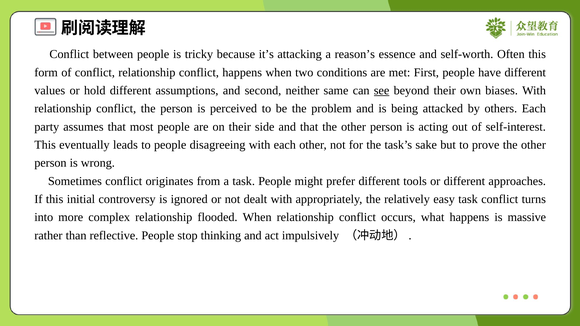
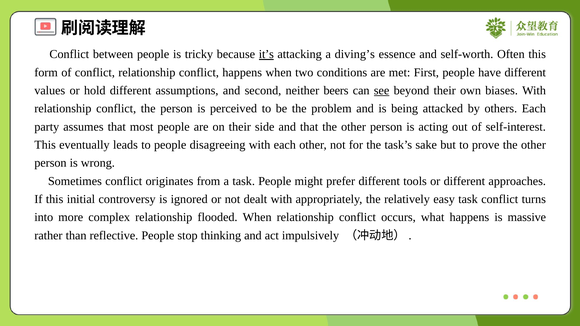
it’s underline: none -> present (266, 54)
reason’s: reason’s -> diving’s (355, 54)
same: same -> beers (336, 91)
